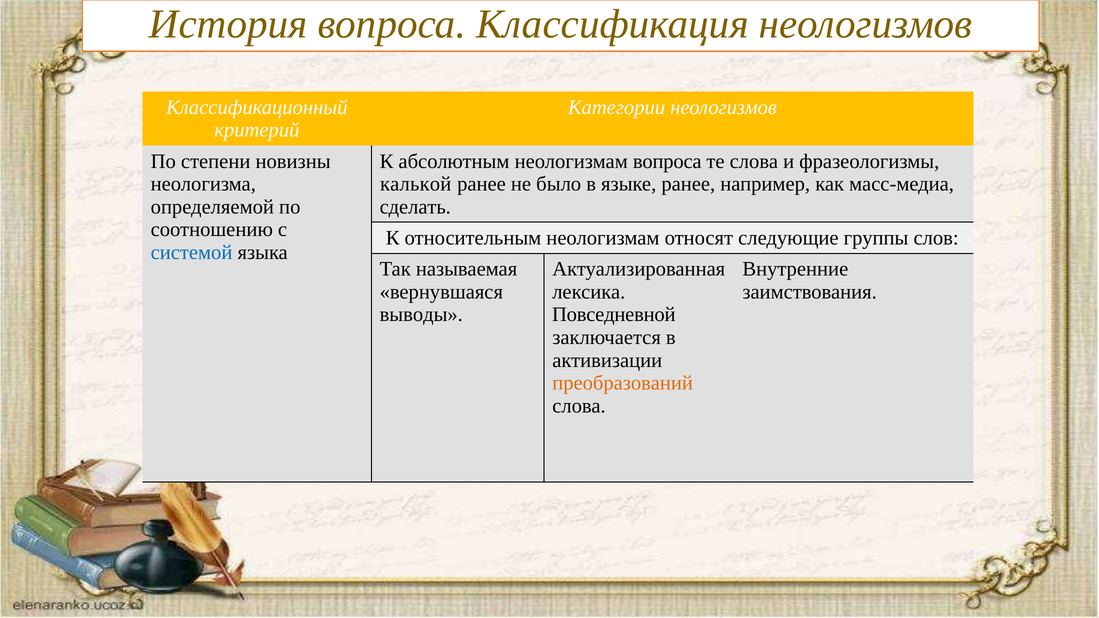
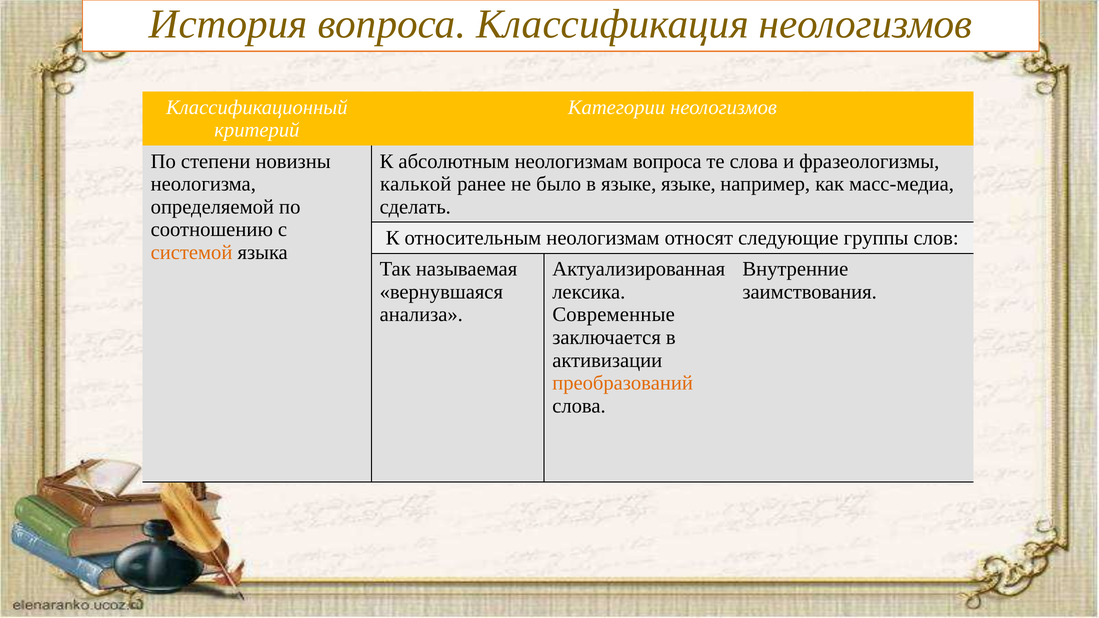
языке ранее: ранее -> языке (688, 184)
системой colour: blue -> orange (192, 253)
выводы: выводы -> анализа (421, 315)
Повседневной: Повседневной -> Современные (614, 315)
